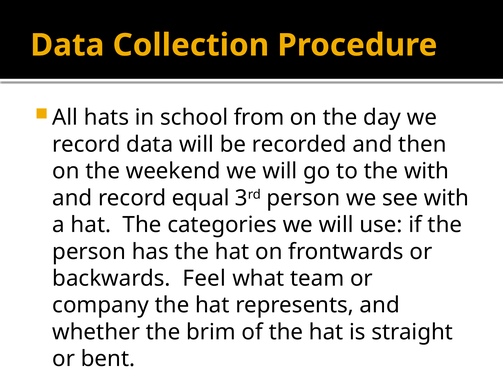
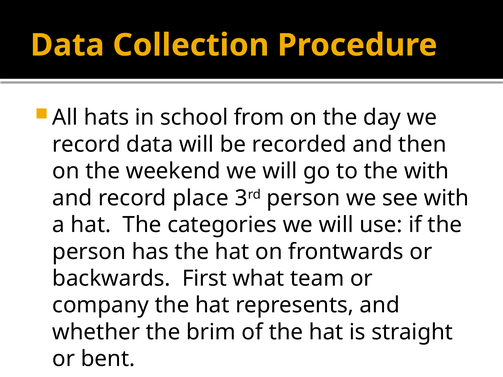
equal: equal -> place (200, 198)
Feel: Feel -> First (205, 279)
